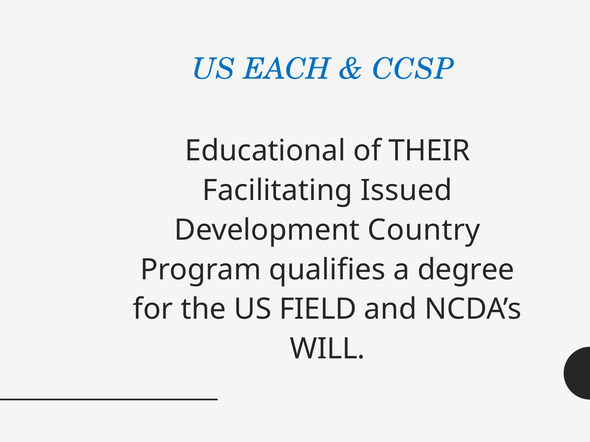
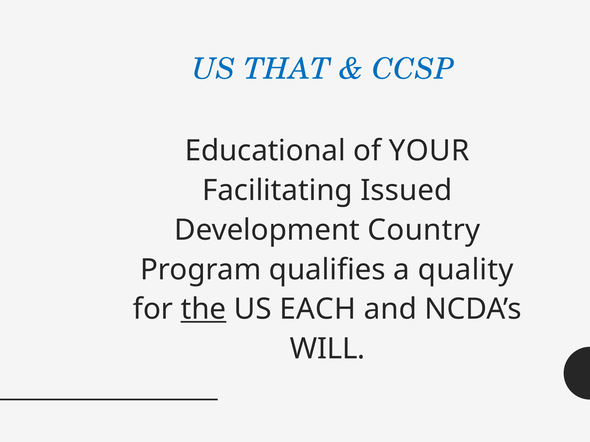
EACH: EACH -> THAT (287, 69)
THEIR: THEIR -> YOUR (429, 151)
degree: degree -> quality (466, 270)
the underline: none -> present (204, 310)
FIELD: FIELD -> EACH (318, 310)
